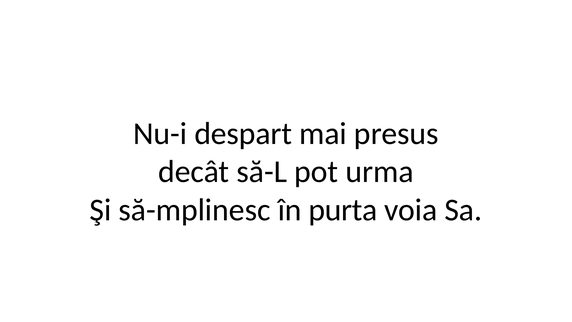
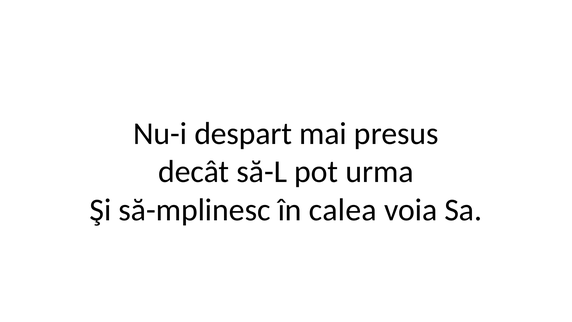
purta: purta -> calea (343, 210)
